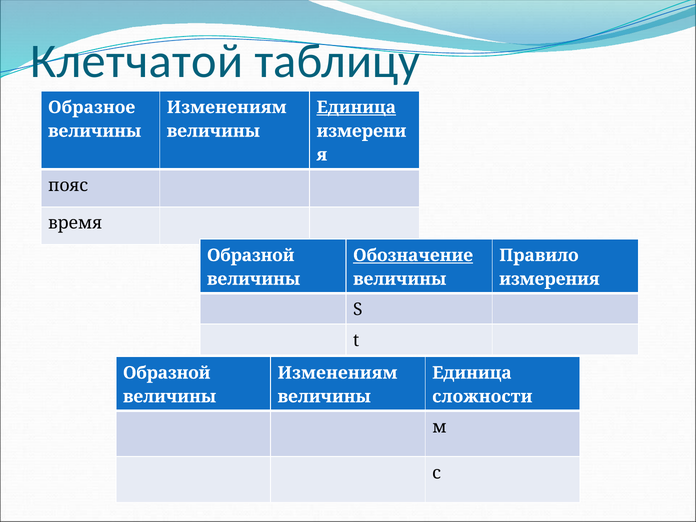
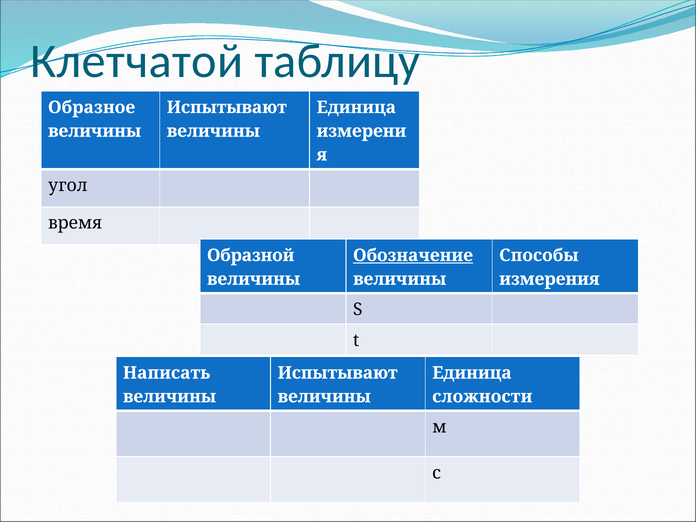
Изменениям: Изменениям -> Испытывают (227, 107)
Единица underline: present -> none (356, 107)
пояс: пояс -> угол (68, 185)
Правило: Правило -> Способы (539, 255)
Образной: Образной -> Написать (167, 373)
Изменениям: Изменениям -> Испытывают (338, 373)
